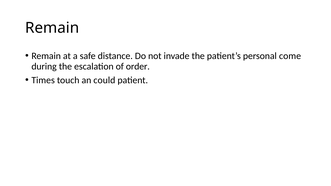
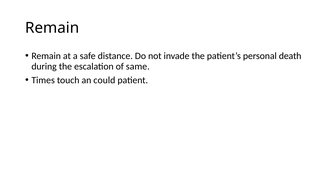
come: come -> death (290, 56)
order: order -> same (138, 66)
